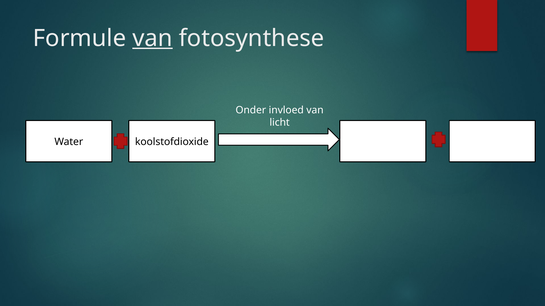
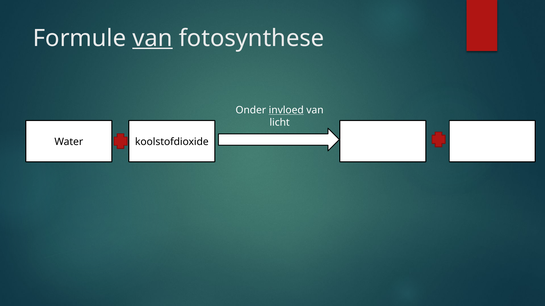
invloed underline: none -> present (286, 110)
